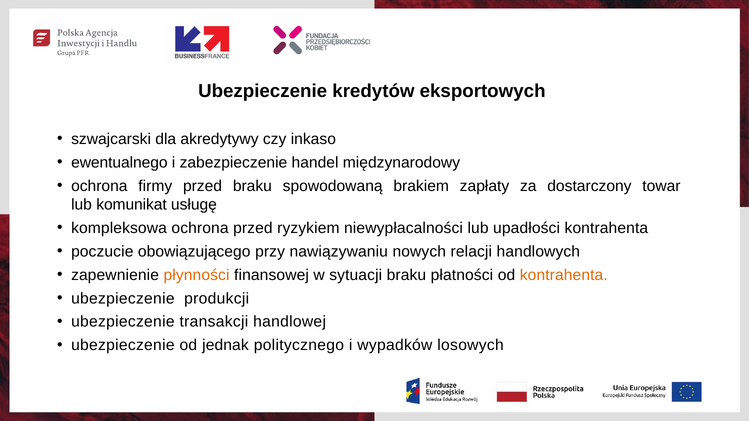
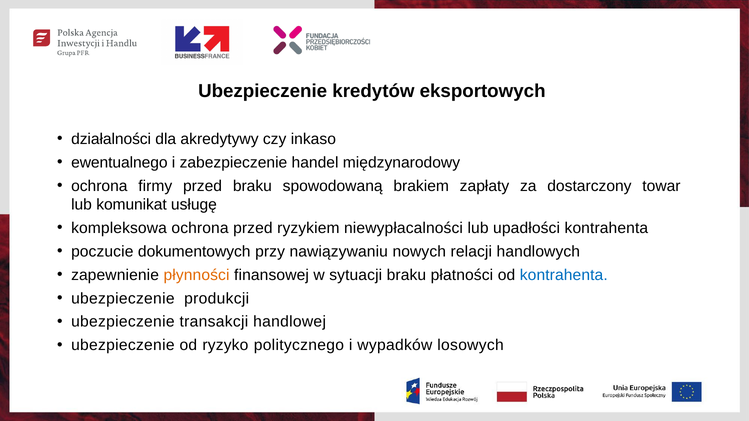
szwajcarski: szwajcarski -> działalności (111, 139)
obowiązującego: obowiązującego -> dokumentowych (194, 252)
kontrahenta colour: orange -> blue (564, 275)
jednak: jednak -> ryzyko (225, 346)
